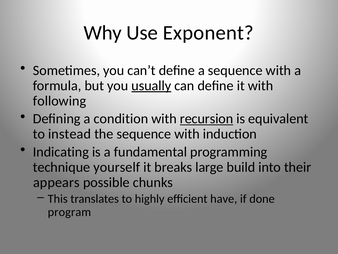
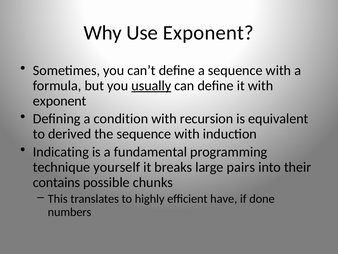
following: following -> exponent (60, 101)
recursion underline: present -> none (207, 119)
instead: instead -> derived (70, 134)
build: build -> pairs (241, 167)
appears: appears -> contains (57, 182)
program: program -> numbers (70, 212)
